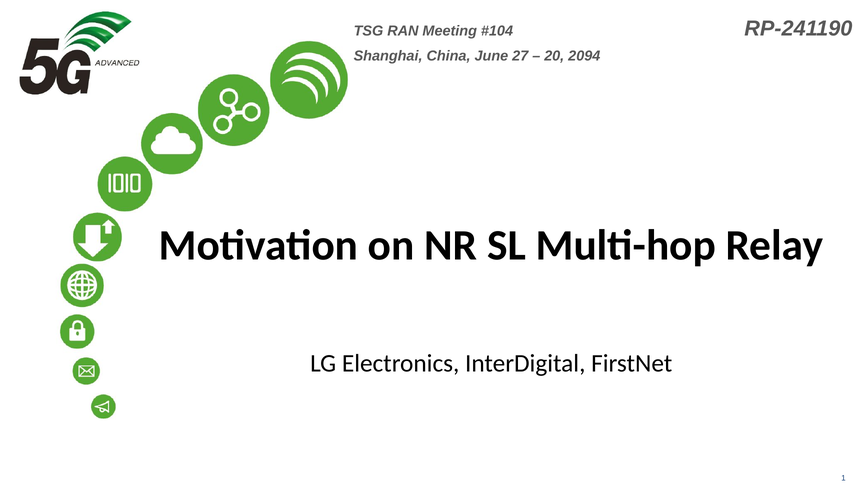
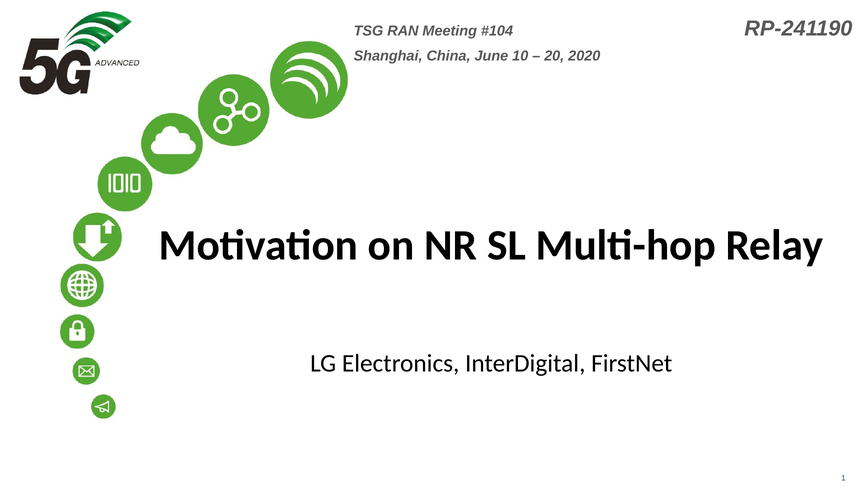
27: 27 -> 10 (520, 56)
2094: 2094 -> 2020 (584, 56)
